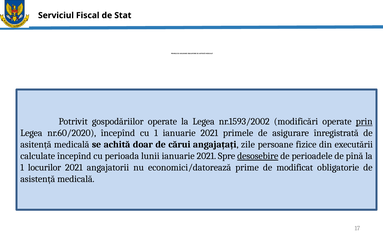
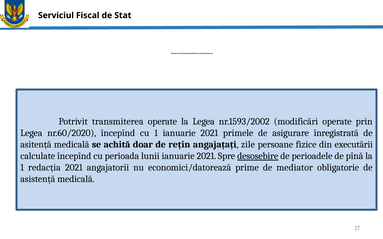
gospodăriilor: gospodăriilor -> transmiterea (118, 122)
prin underline: present -> none (364, 122)
cărui: cărui -> rețin (179, 145)
locurilor: locurilor -> redacția (44, 168)
modificat: modificat -> mediator (295, 168)
